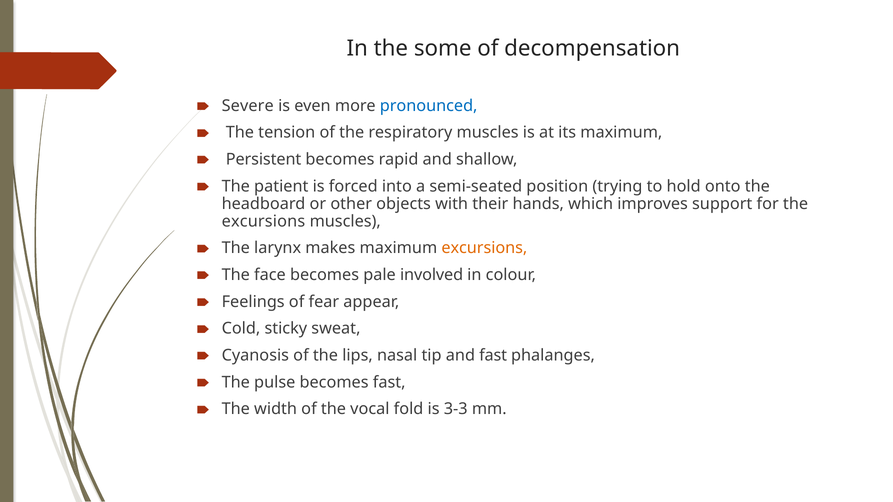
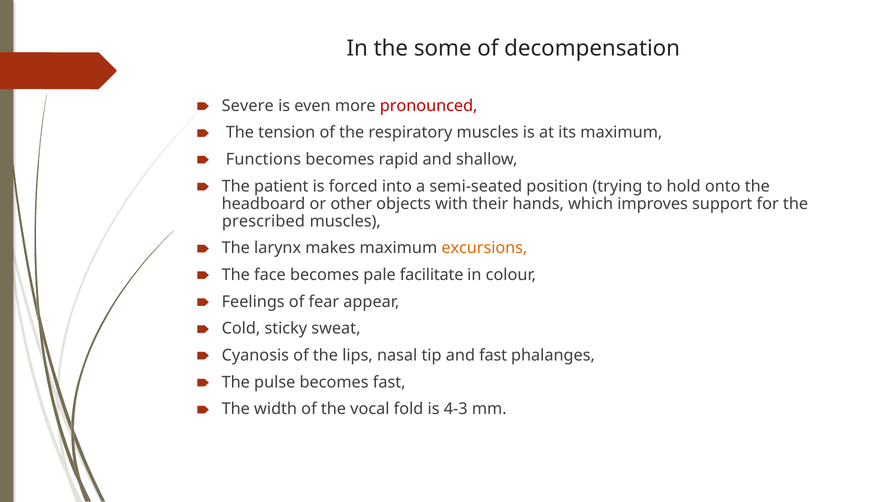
pronounced colour: blue -> red (429, 106)
Persistent: Persistent -> Functions (263, 159)
excursions: excursions -> prescribed (263, 221)
involved: involved -> facilitate (432, 275)
3-3: 3-3 -> 4-3 (456, 409)
